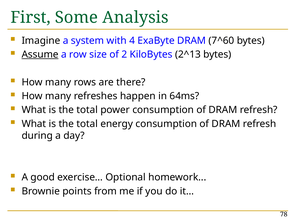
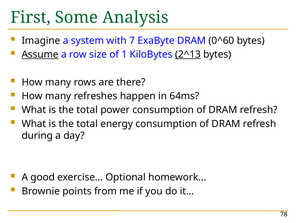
4: 4 -> 7 (132, 41)
7^60: 7^60 -> 0^60 (221, 41)
2: 2 -> 1 (124, 55)
2^13 underline: none -> present (188, 55)
